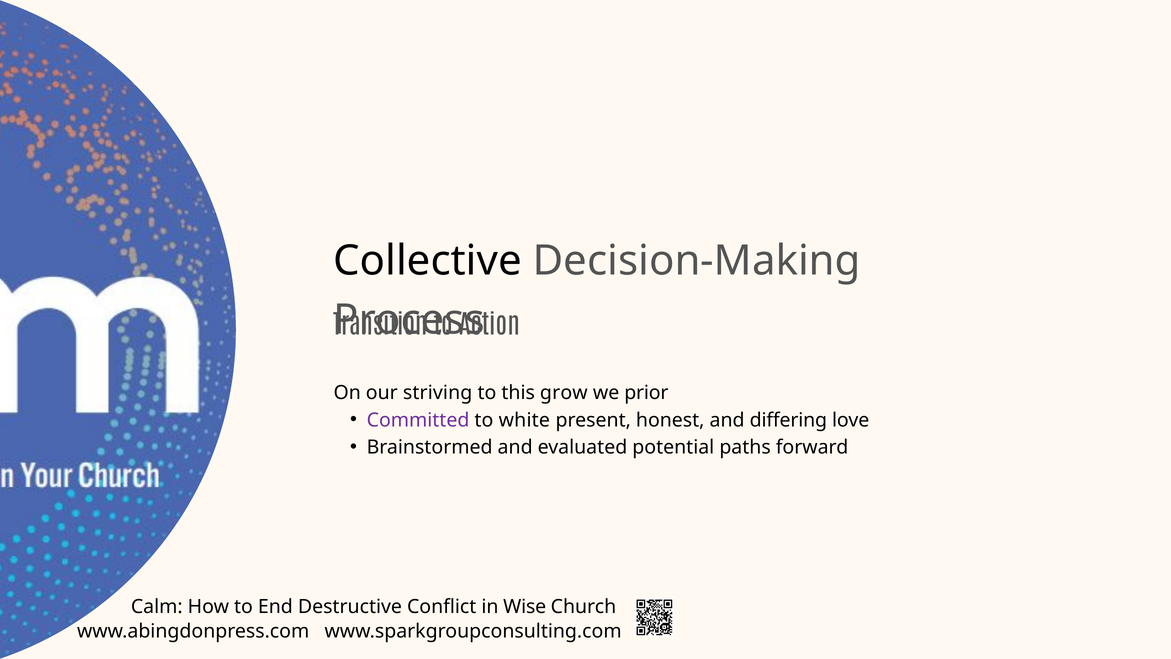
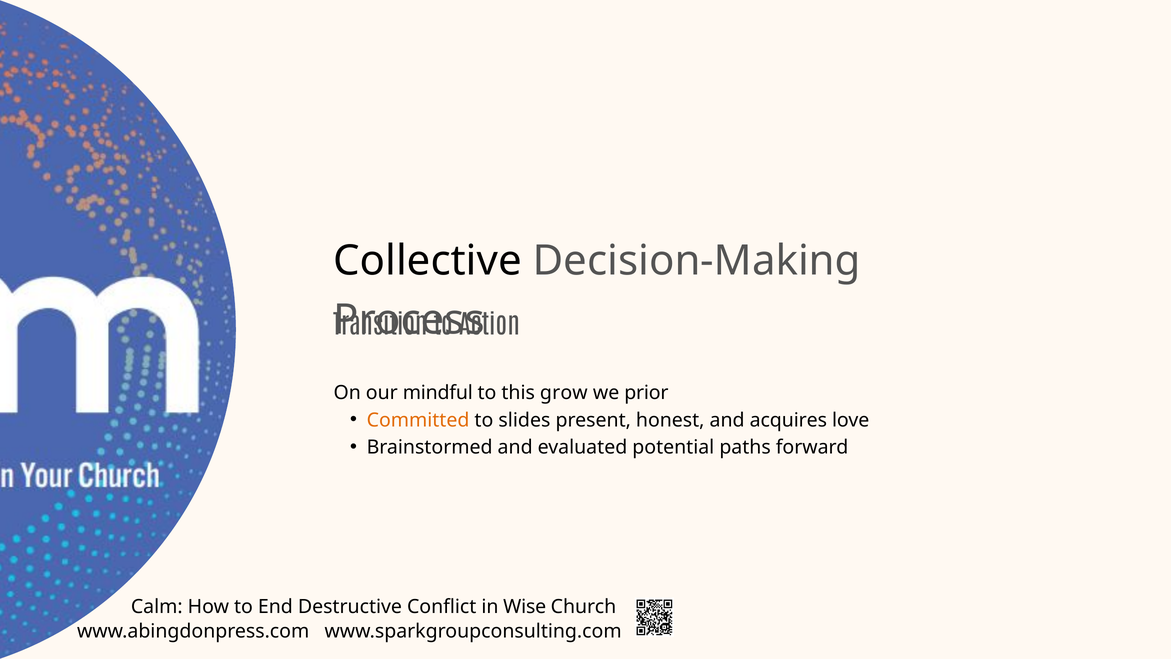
striving: striving -> mindful (438, 393)
Committed colour: purple -> orange (418, 420)
white: white -> slides (524, 420)
differing: differing -> acquires (788, 420)
